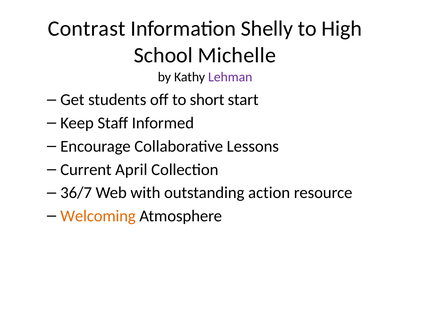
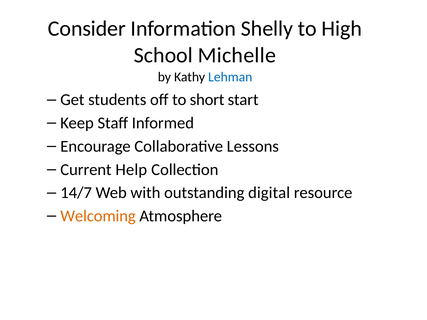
Contrast: Contrast -> Consider (87, 29)
Lehman colour: purple -> blue (230, 77)
April: April -> Help (131, 170)
36/7: 36/7 -> 14/7 (76, 193)
action: action -> digital (269, 193)
